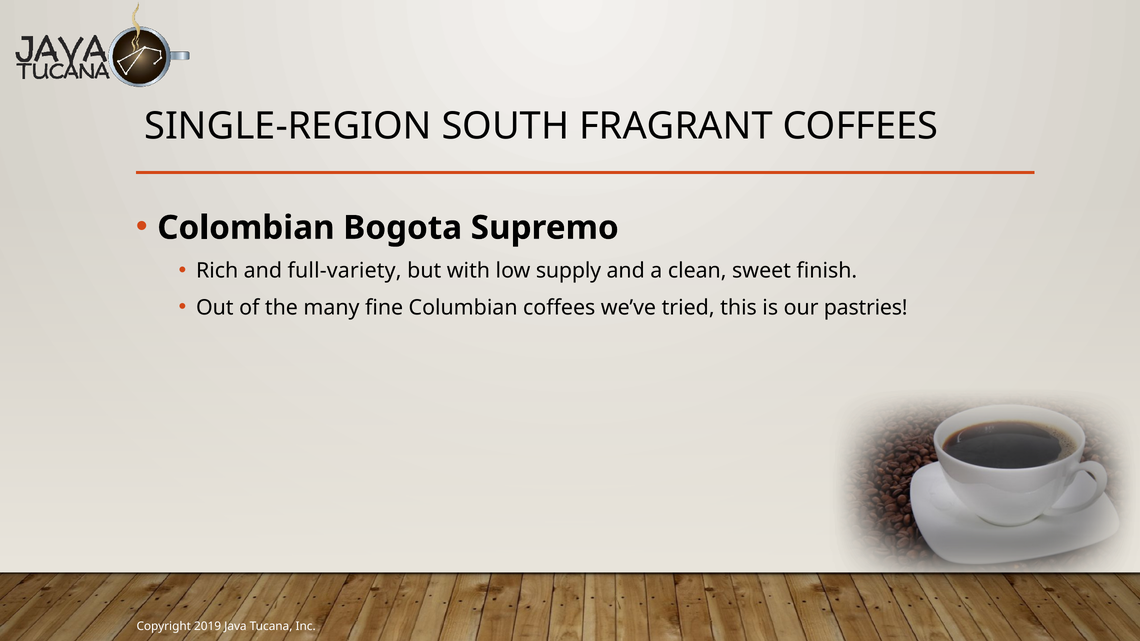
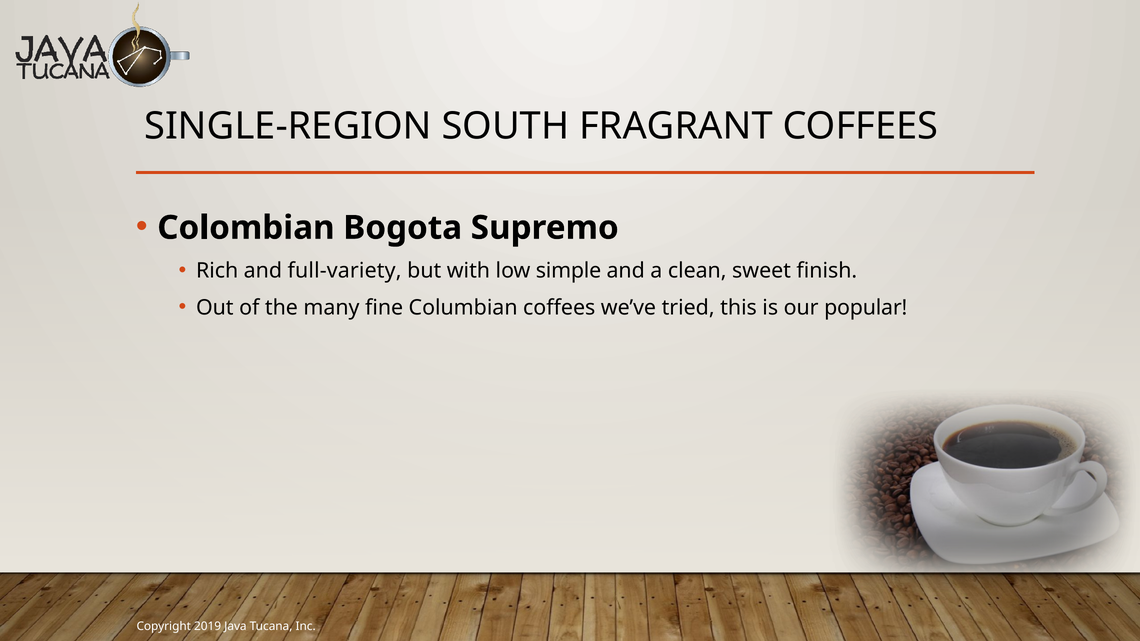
supply: supply -> simple (569, 271)
pastries: pastries -> popular (866, 308)
